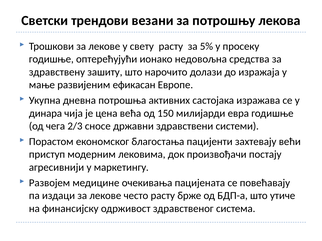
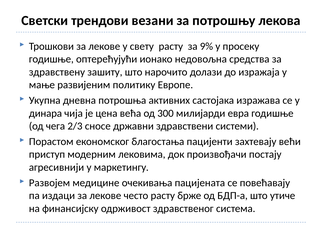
5%: 5% -> 9% (206, 46)
ефикасан: ефикасан -> политику (134, 85)
150: 150 -> 300 (165, 113)
